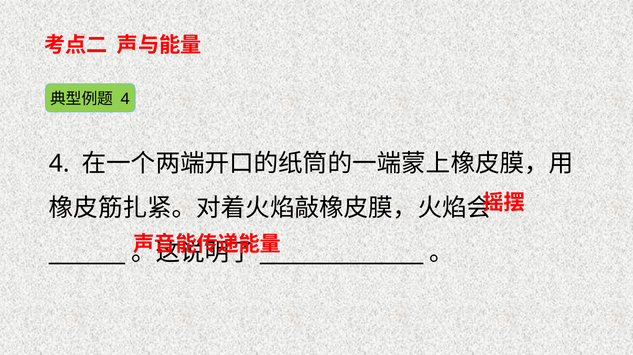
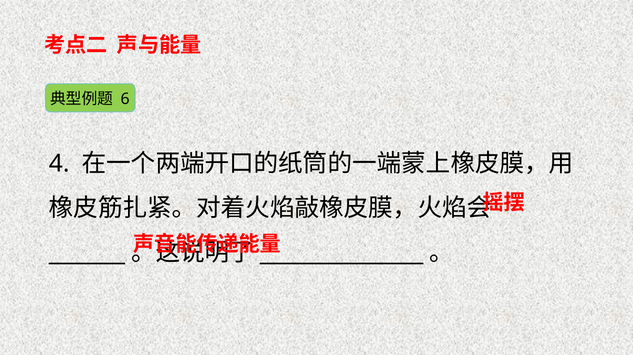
4: 4 -> 6 (125, 99)
